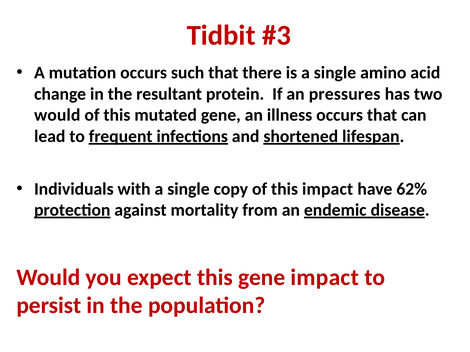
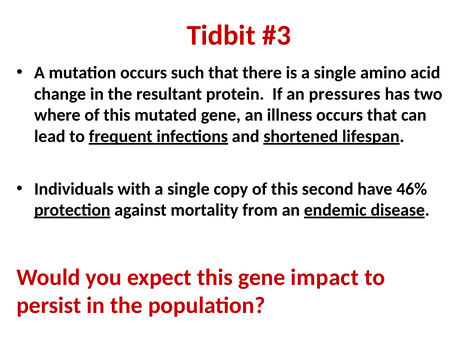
would: would -> where (57, 115)
this impact: impact -> second (328, 189)
62%: 62% -> 46% (412, 189)
